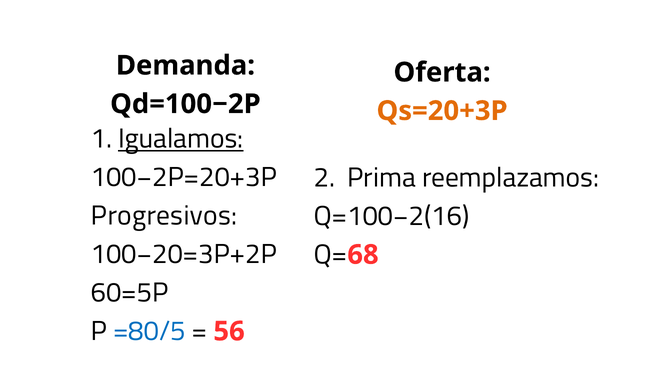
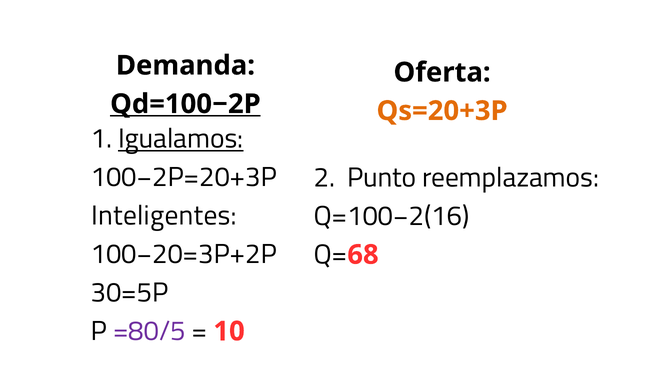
Qd=100−2P underline: none -> present (185, 104)
Prima: Prima -> Punto (382, 178)
Progresivos: Progresivos -> Inteligentes (164, 216)
60=5P: 60=5P -> 30=5P (130, 293)
=80/5 colour: blue -> purple (149, 332)
56: 56 -> 10 (229, 332)
